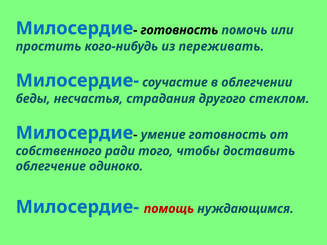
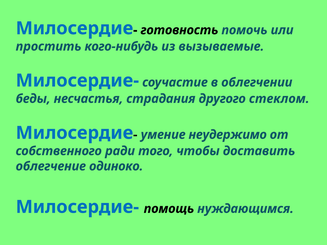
переживать: переживать -> вызываемые (221, 46)
умение готовность: готовность -> неудержимо (228, 135)
помощь colour: red -> black (169, 209)
